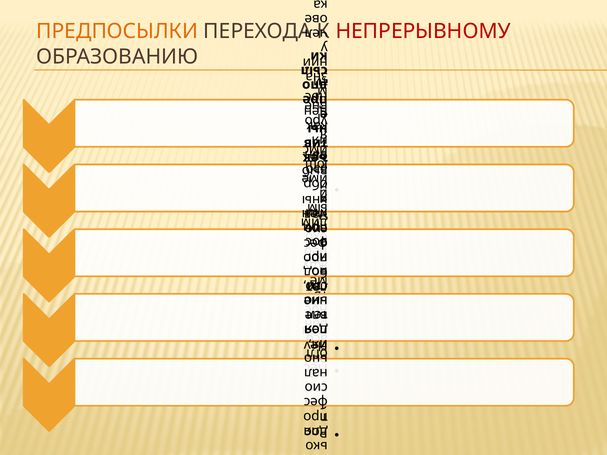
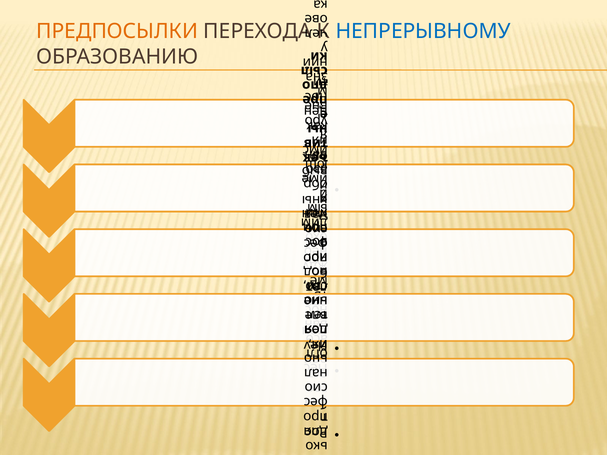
НЕПРЕРЫВНОМУ colour: red -> blue (423, 31)
